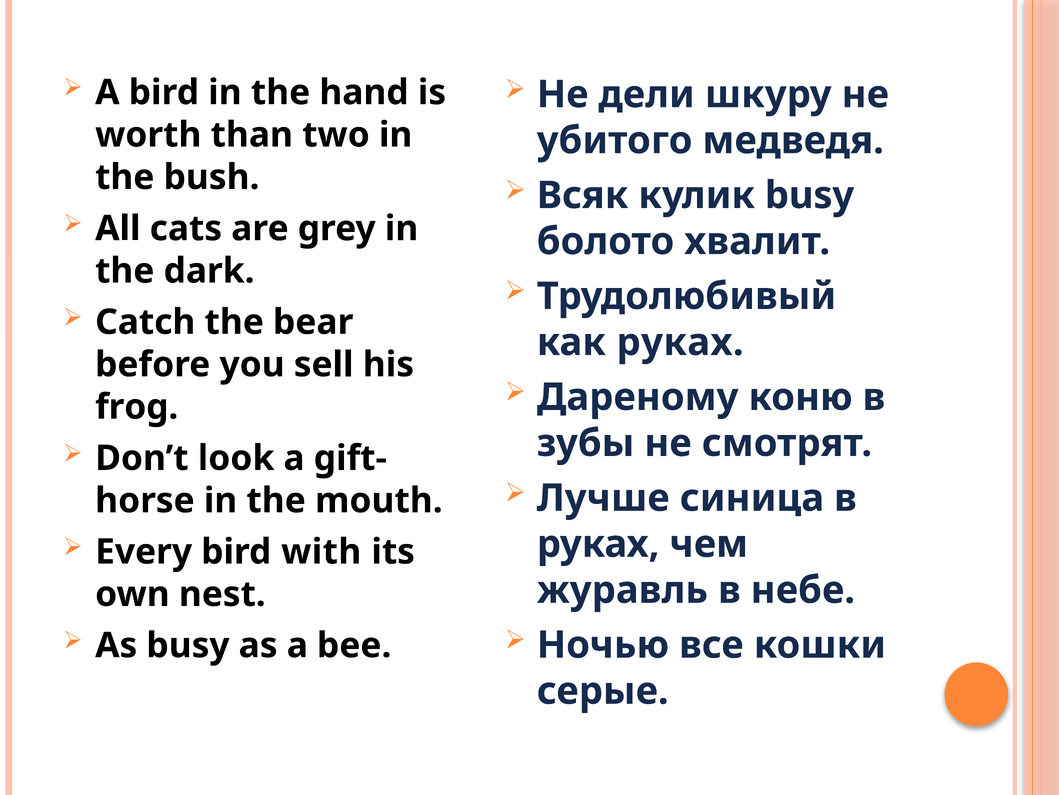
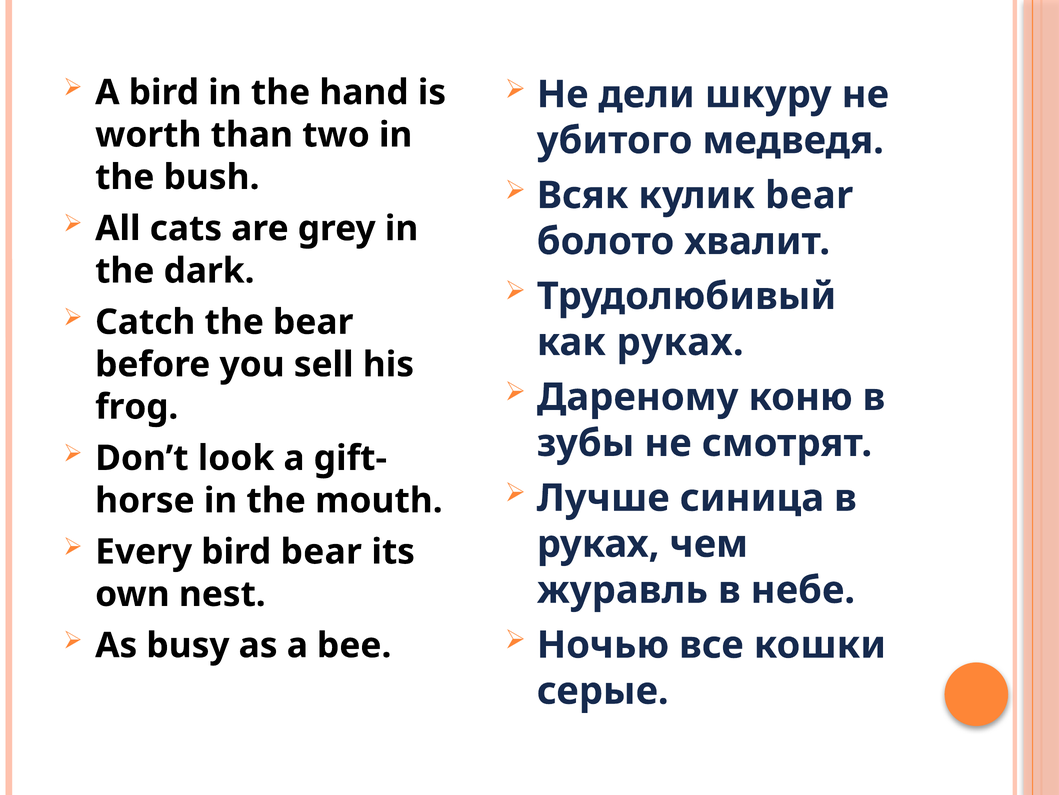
кулик busy: busy -> bear (809, 195)
bird with: with -> bear (321, 551)
